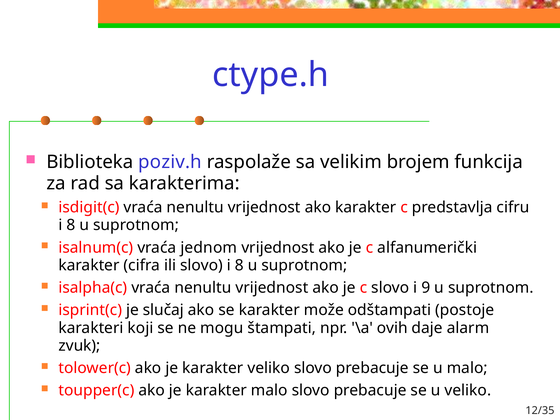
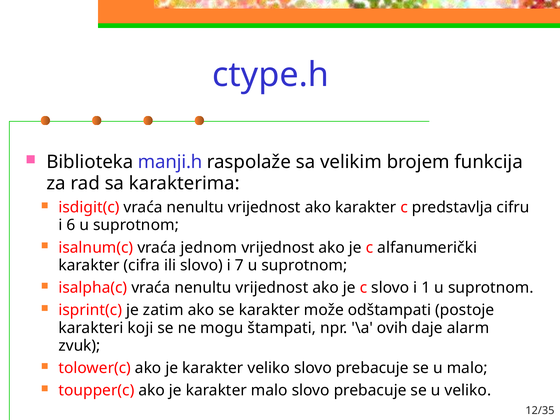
poziv.h: poziv.h -> manji.h (170, 162)
8: 8 -> 6 (71, 225)
slovo i 8: 8 -> 7 (239, 265)
9: 9 -> 1 (426, 288)
slučaj: slučaj -> zatim (163, 310)
